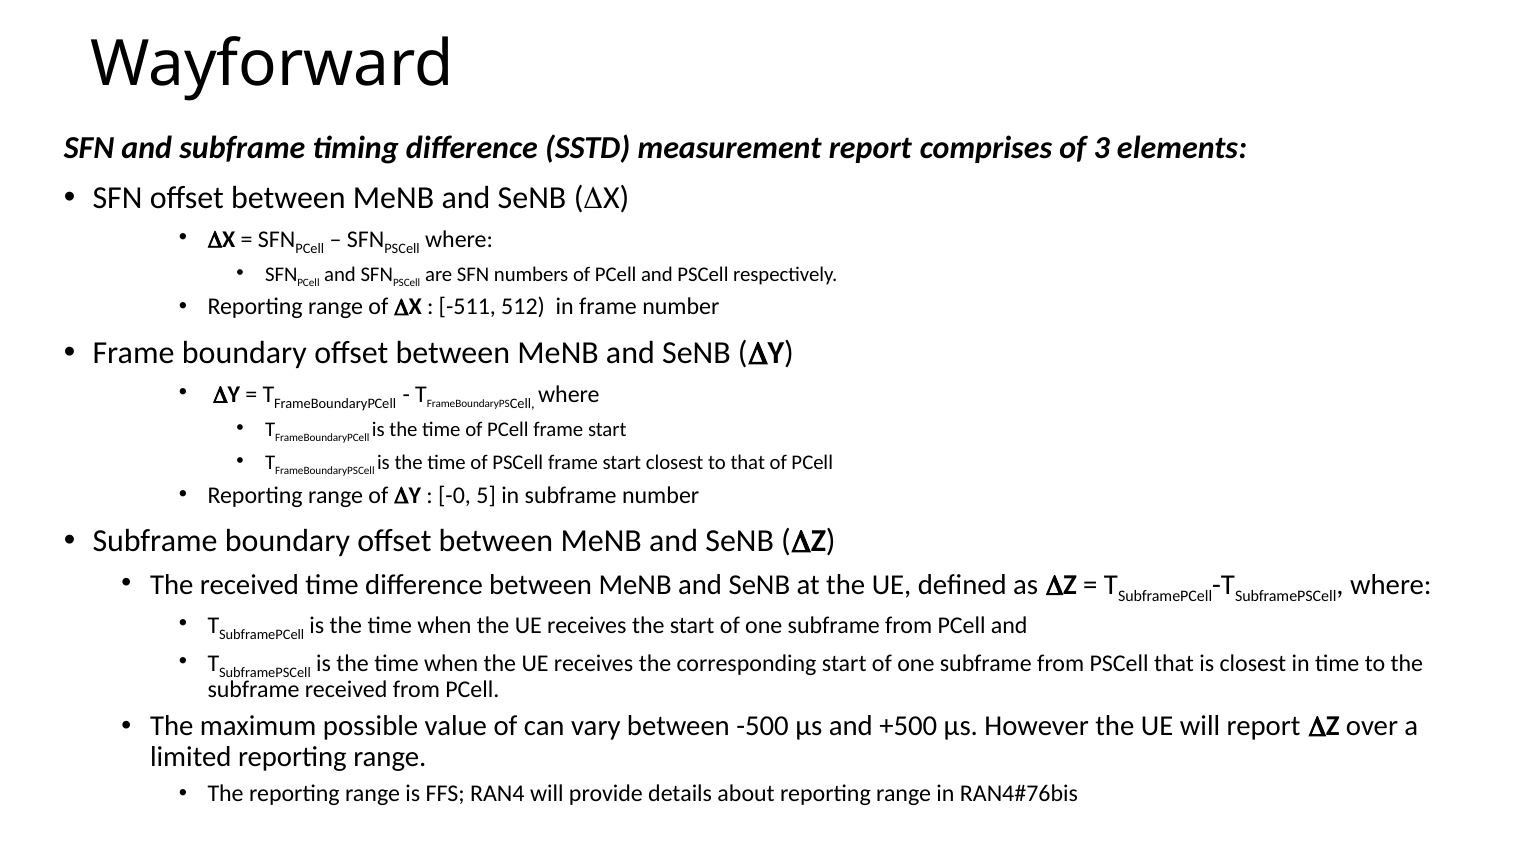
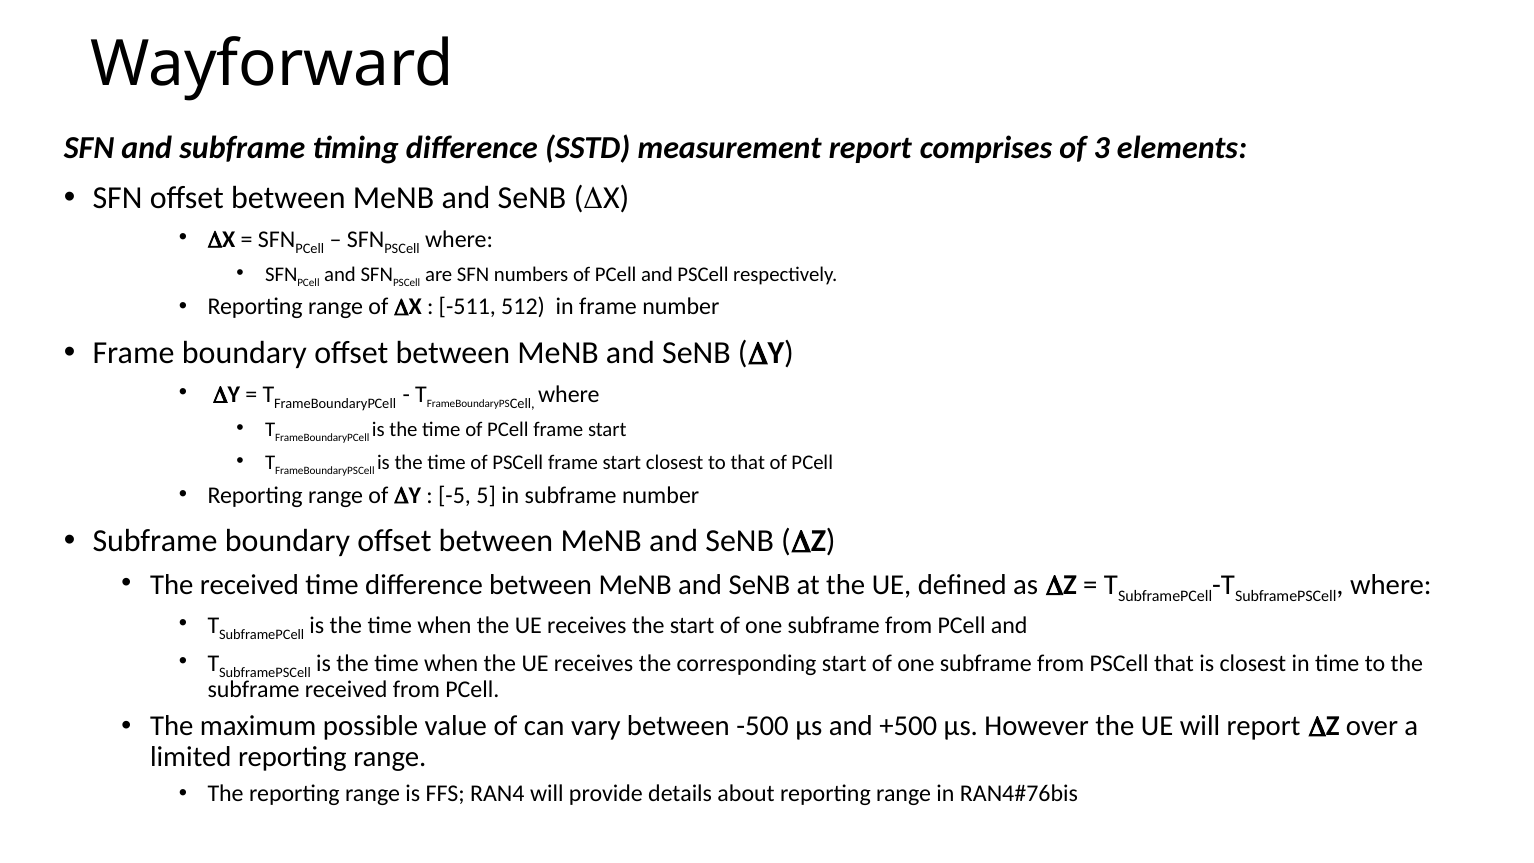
-0: -0 -> -5 (455, 495)
